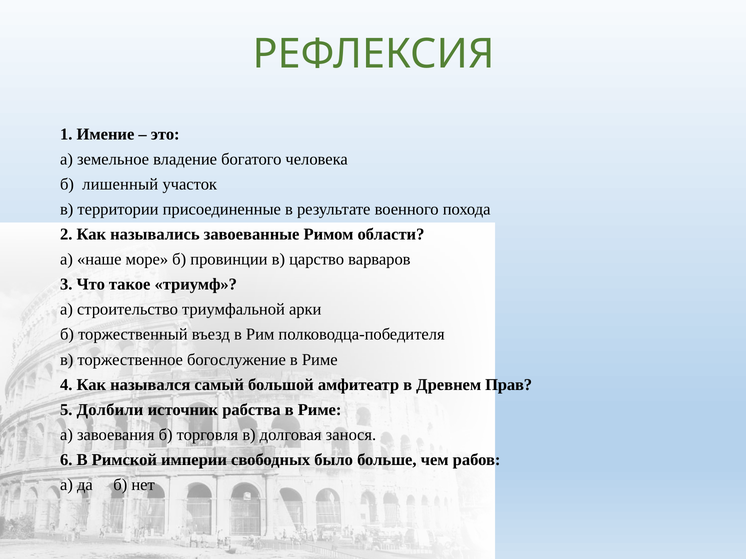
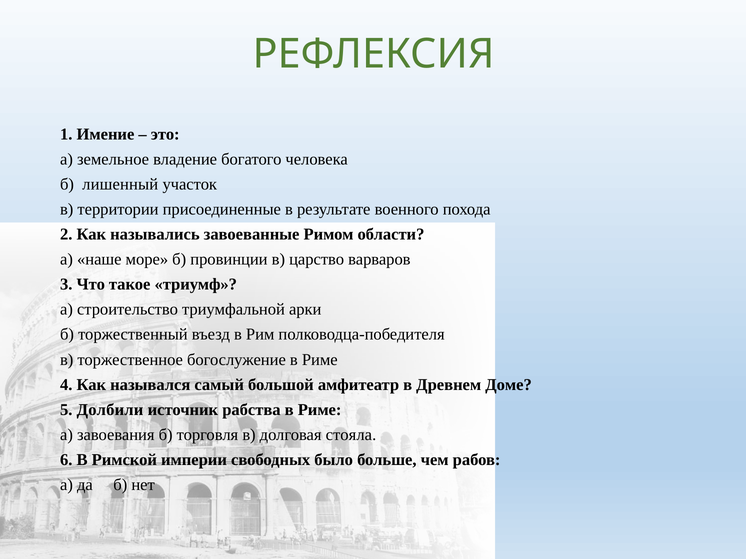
Прав: Прав -> Доме (509, 385)
занося: занося -> стояла (351, 435)
